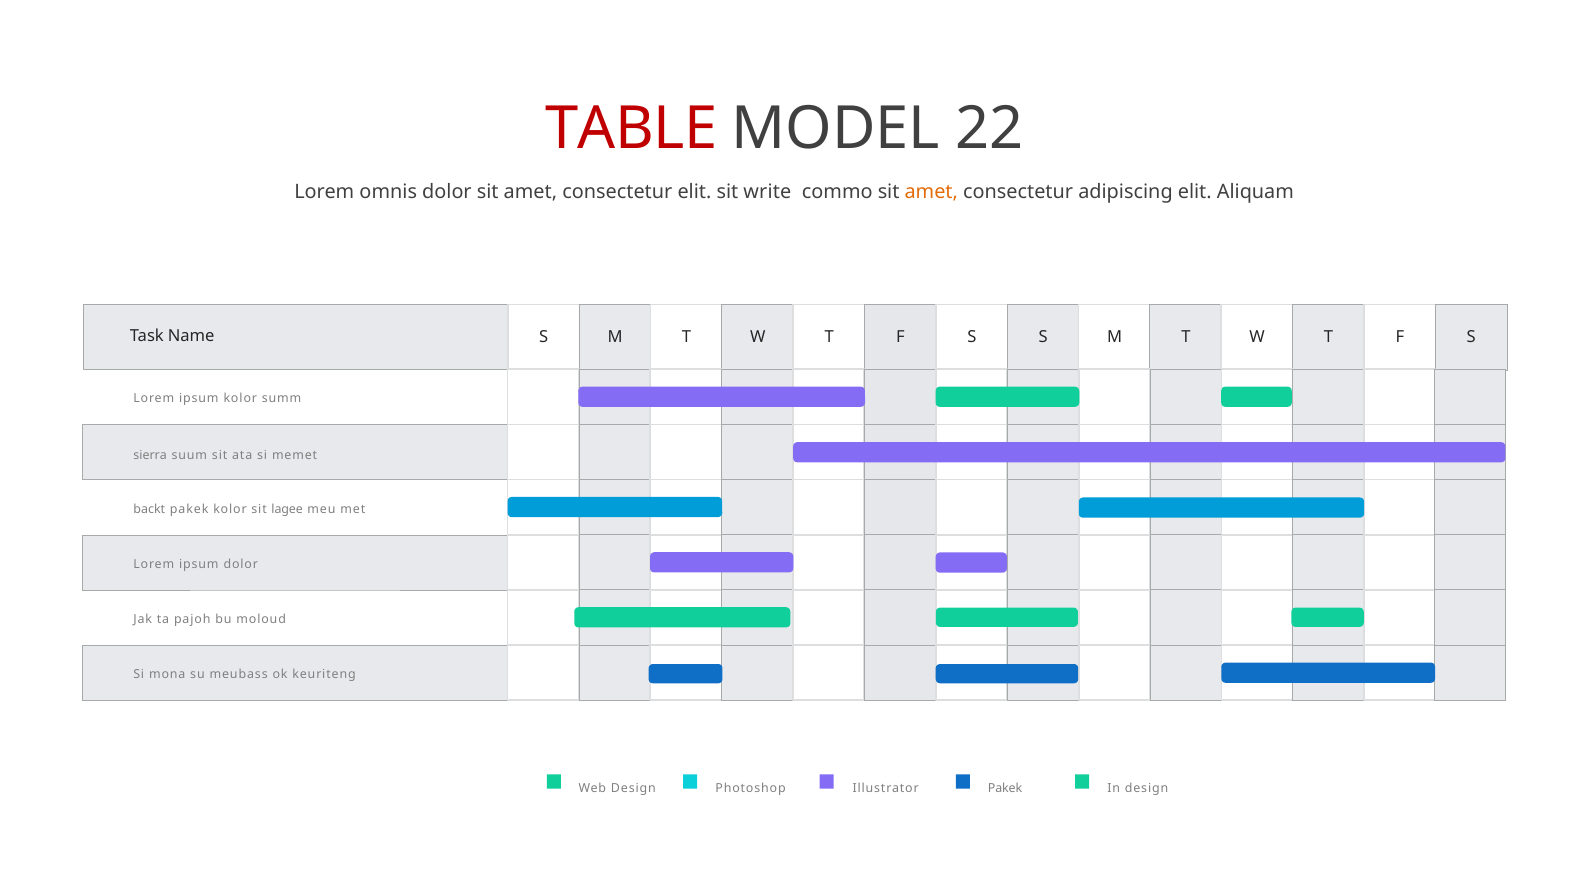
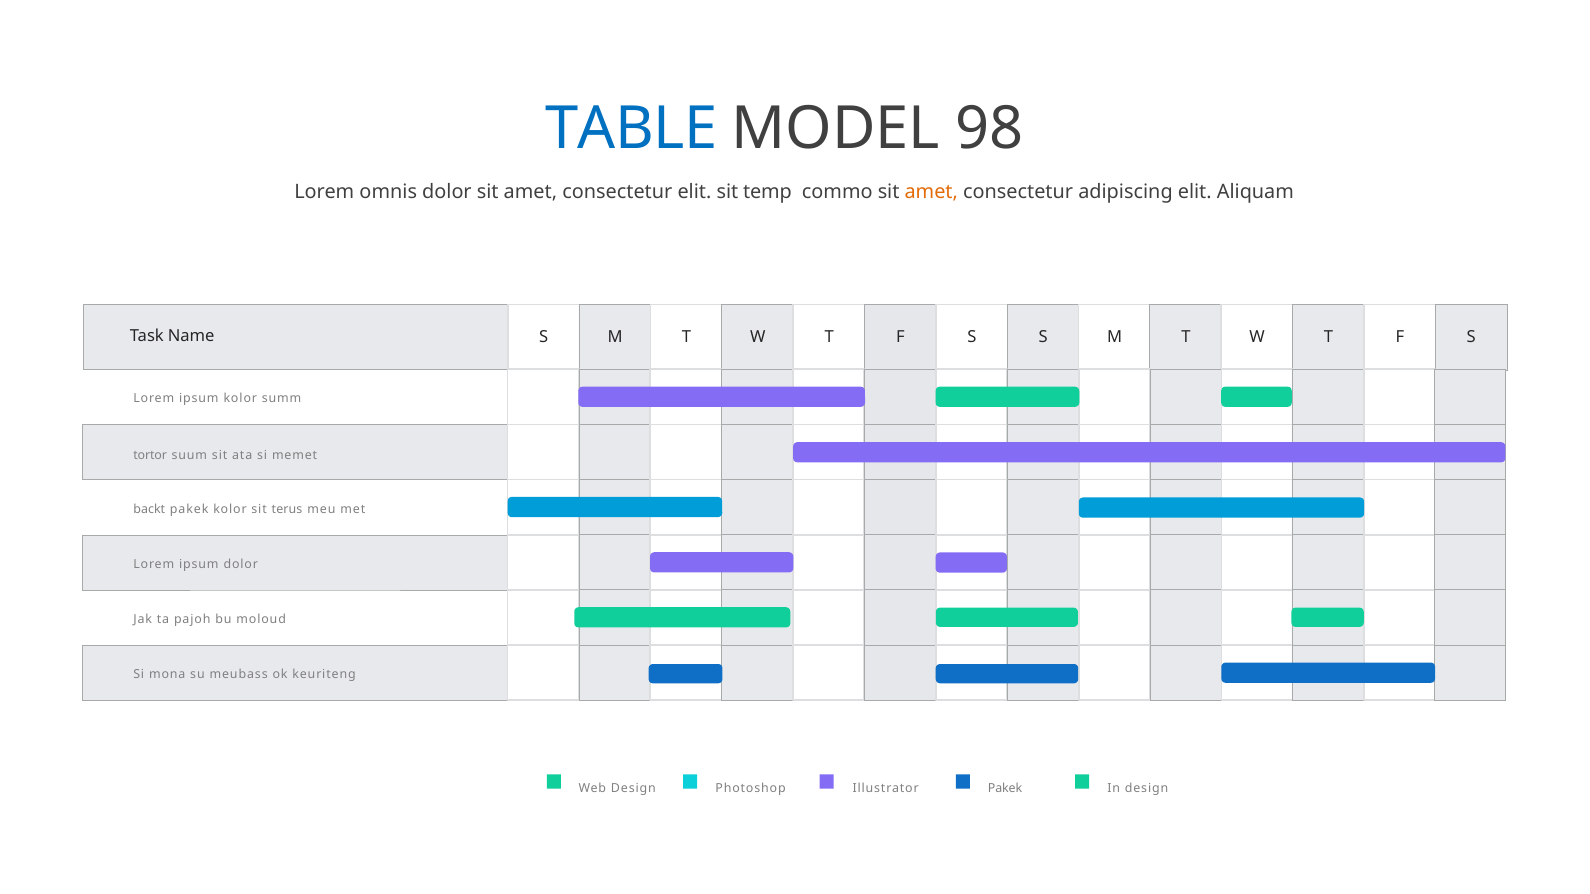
TABLE colour: red -> blue (631, 128)
22: 22 -> 98 (990, 128)
write: write -> temp (768, 192)
sierra: sierra -> tortor (150, 455)
lagee: lagee -> terus (287, 510)
